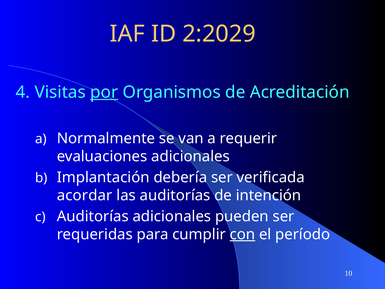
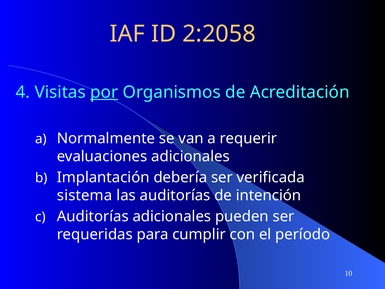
2:2029: 2:2029 -> 2:2058 (219, 34)
acordar: acordar -> sistema (85, 195)
con underline: present -> none (242, 234)
